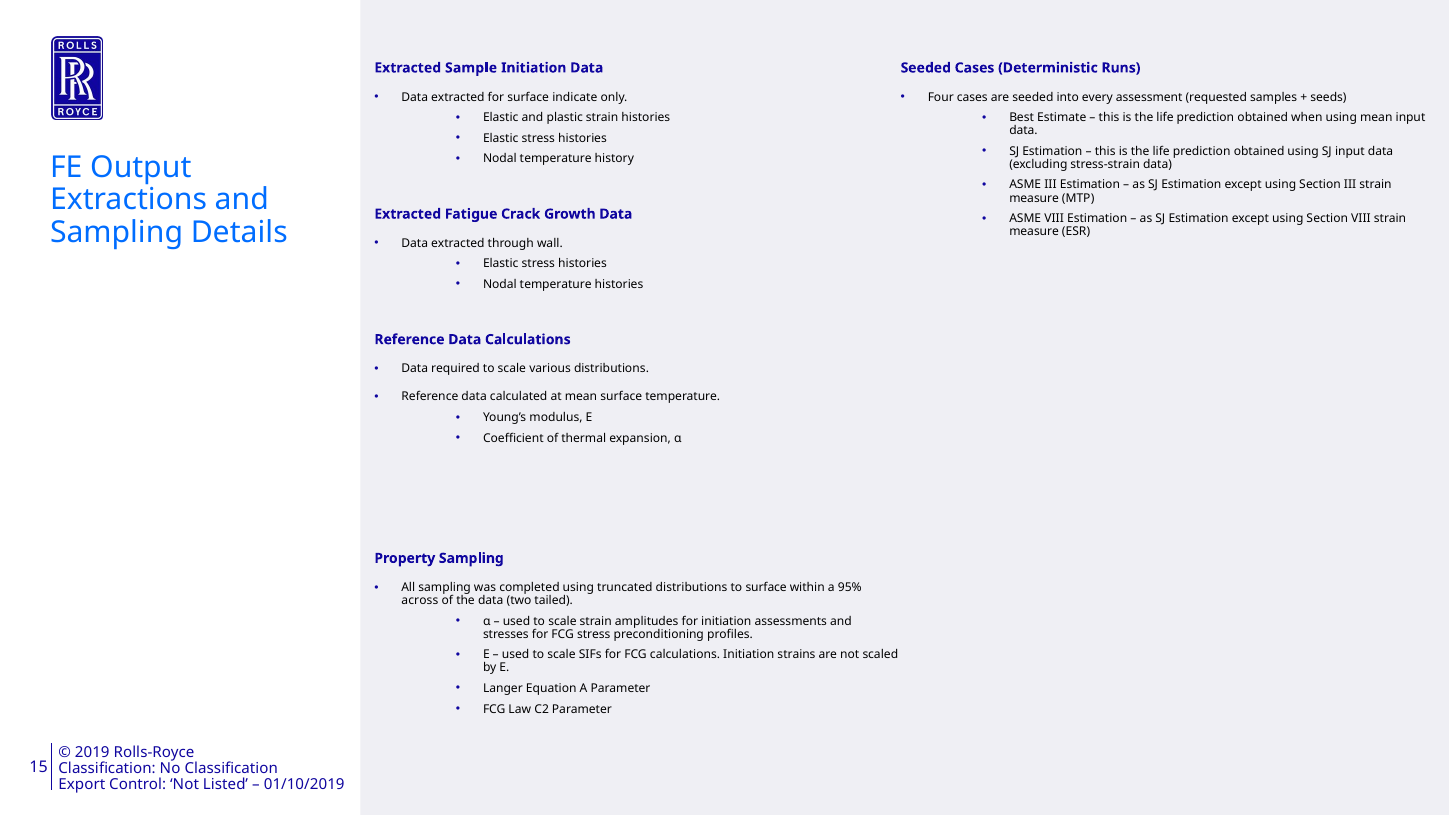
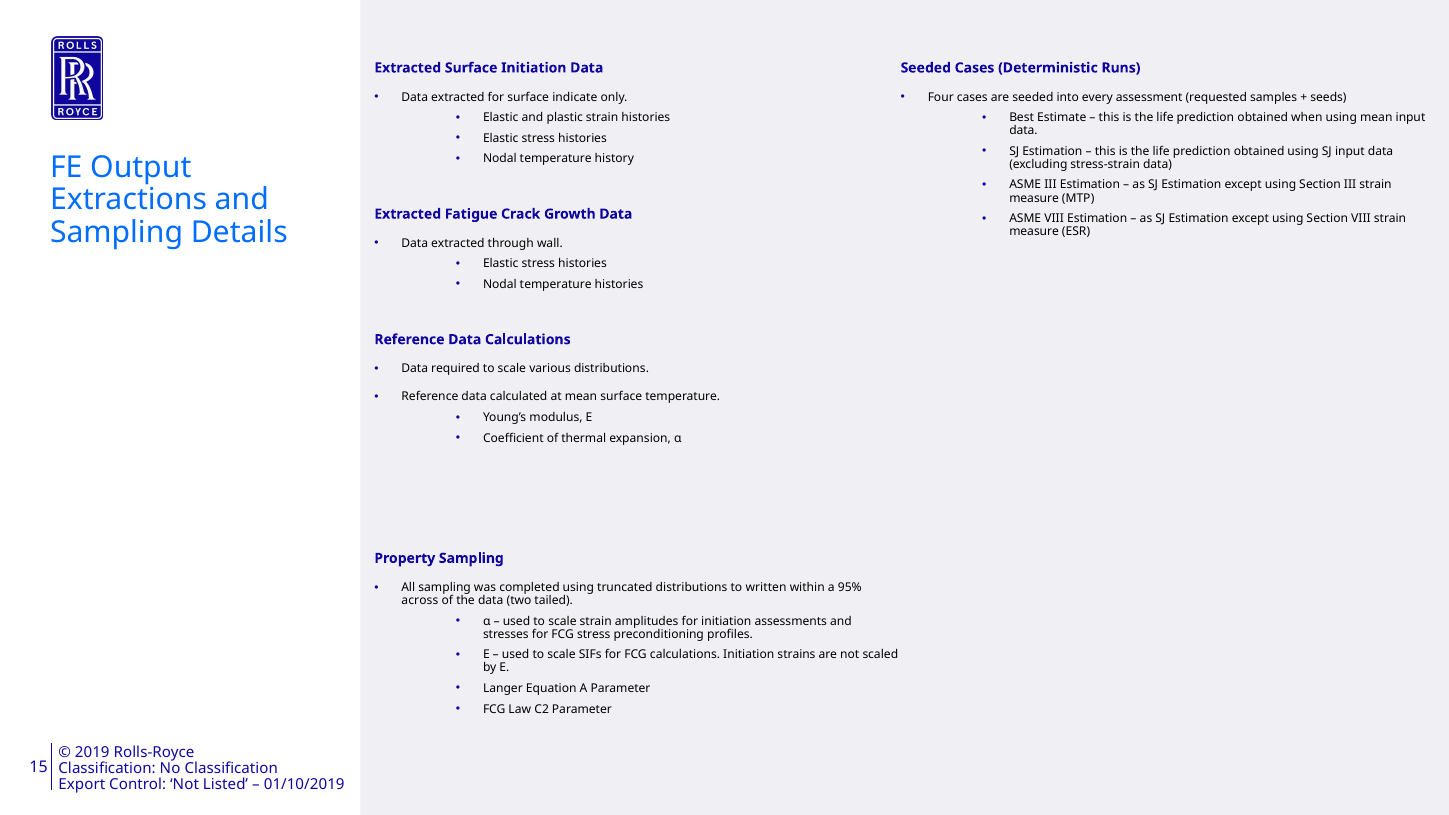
Extracted Sample: Sample -> Surface (471, 68)
to surface: surface -> written (766, 588)
